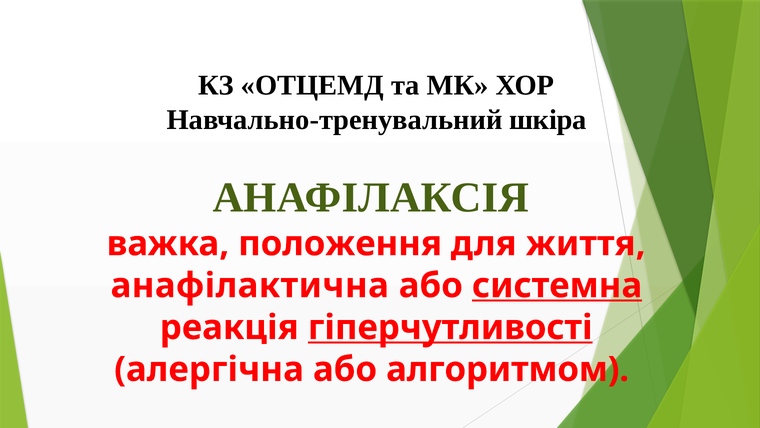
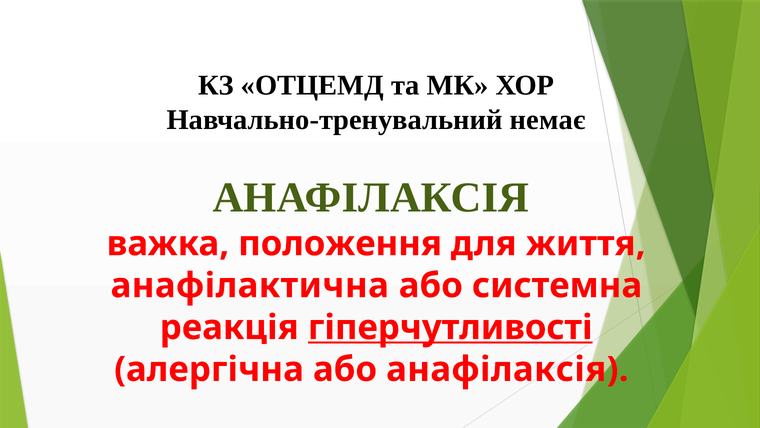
шкіра: шкіра -> немає (548, 119)
системна underline: present -> none (557, 285)
або алгоритмом: алгоритмом -> анафілаксія (507, 369)
